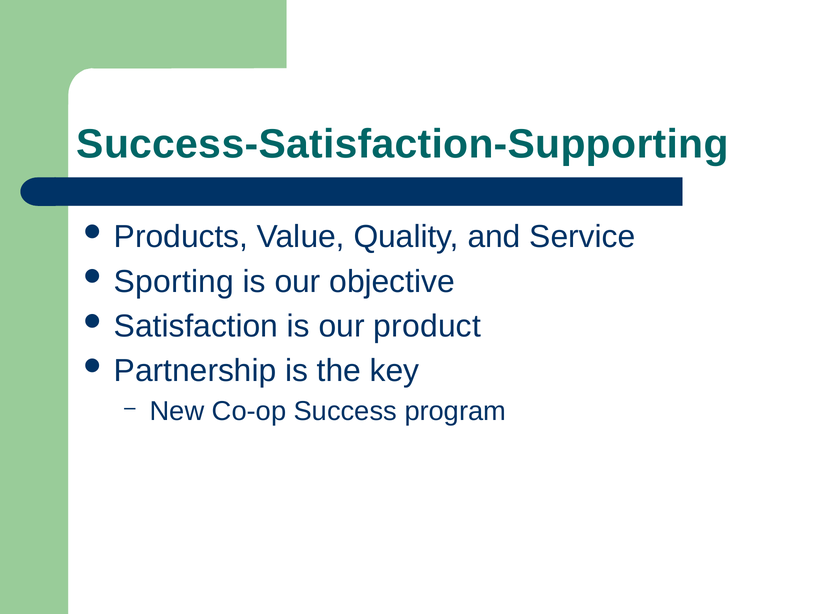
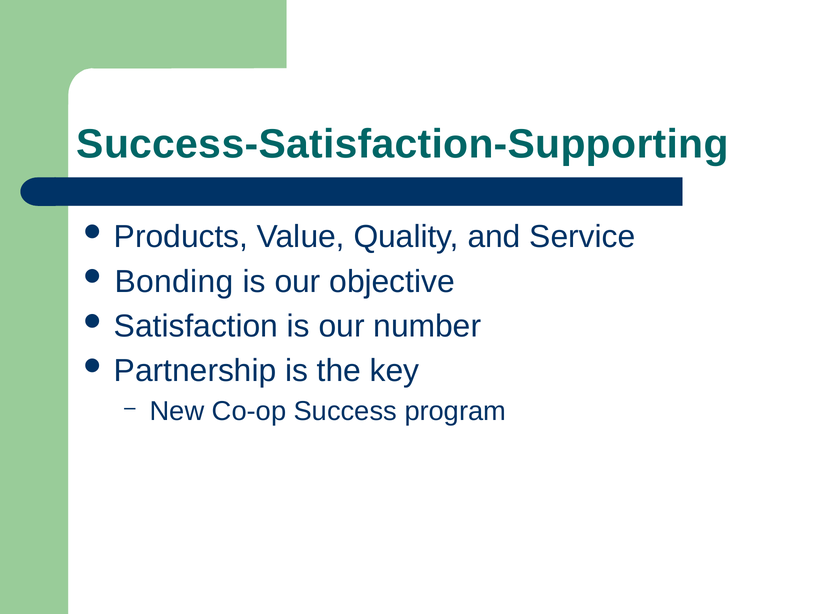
Sporting: Sporting -> Bonding (174, 282)
product: product -> number (427, 326)
